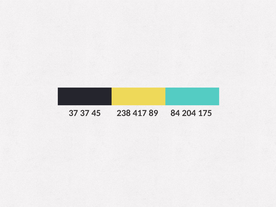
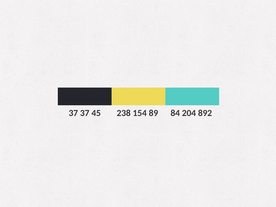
417: 417 -> 154 (140, 113)
175: 175 -> 892 (205, 113)
